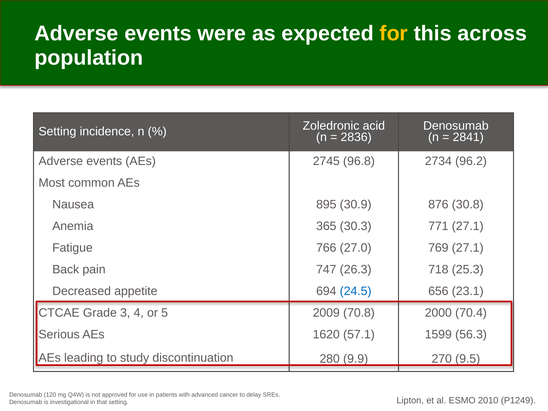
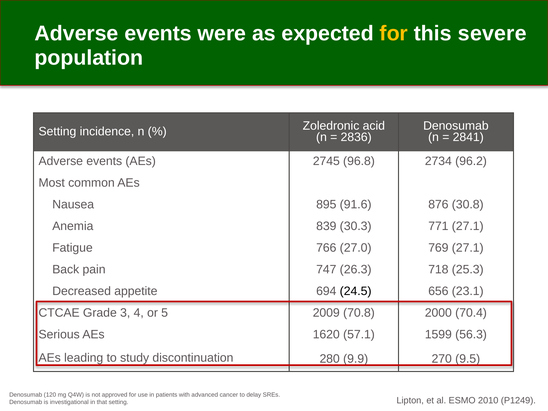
across: across -> severe (492, 33)
30.9: 30.9 -> 91.6 (356, 205)
365: 365 -> 839 (326, 226)
24.5 colour: blue -> black (356, 291)
